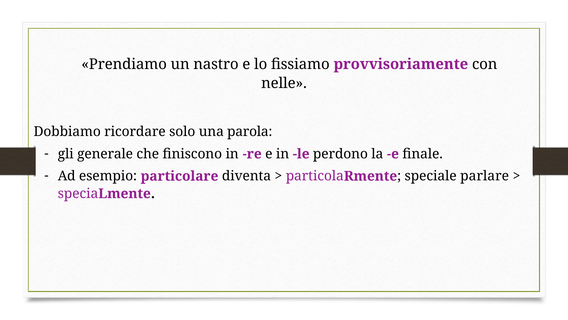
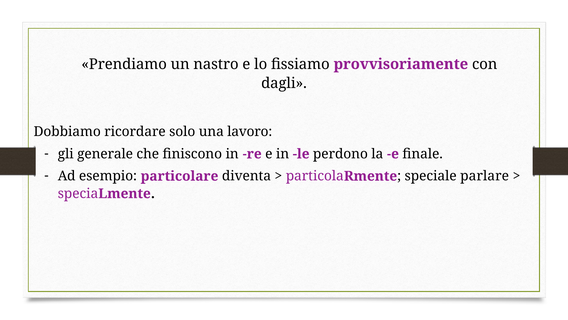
nelle: nelle -> dagli (284, 83)
parola: parola -> lavoro (250, 132)
